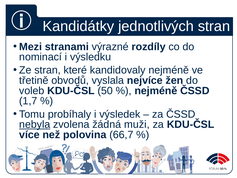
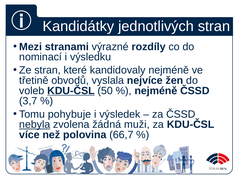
KDU-ČSL underline: none -> present (71, 91)
1,7: 1,7 -> 3,7 (28, 101)
probíhaly: probíhaly -> pohybuje (69, 114)
